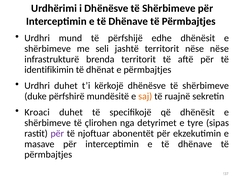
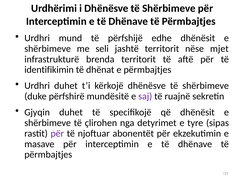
nëse nëse: nëse -> mjet (219, 49)
saj colour: orange -> purple (145, 96)
Kroaci: Kroaci -> Gjyqin (37, 112)
